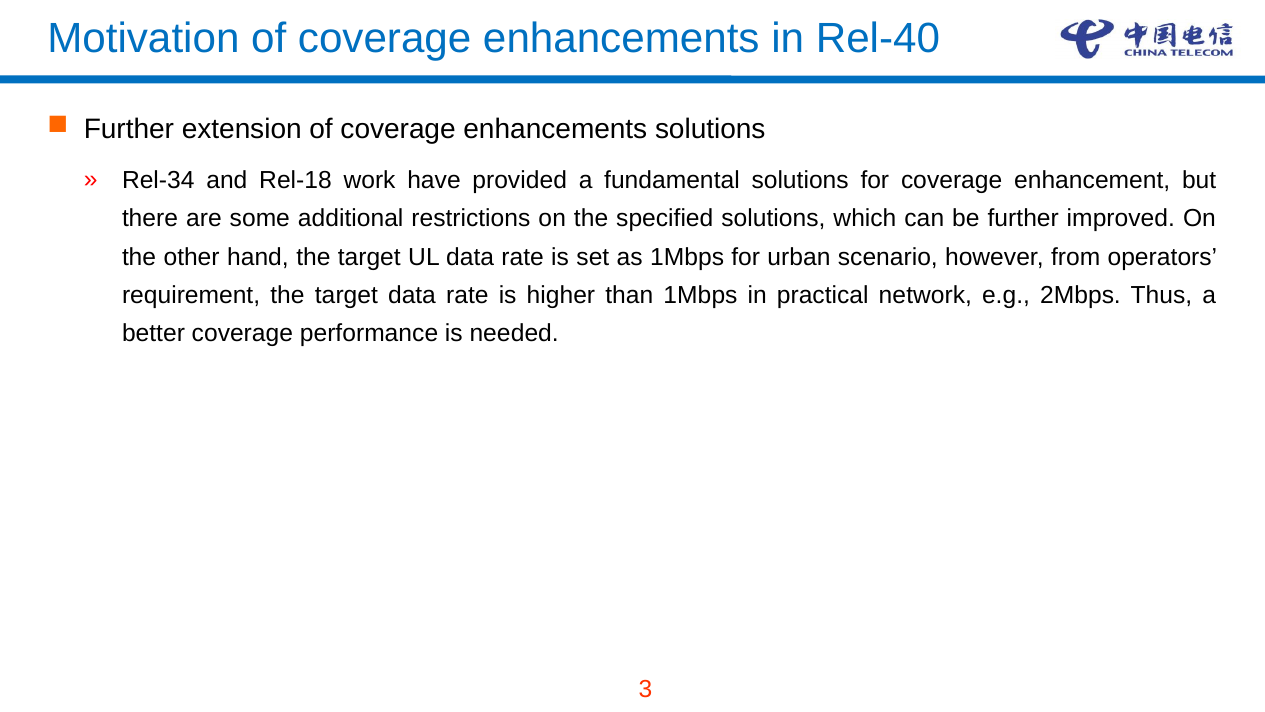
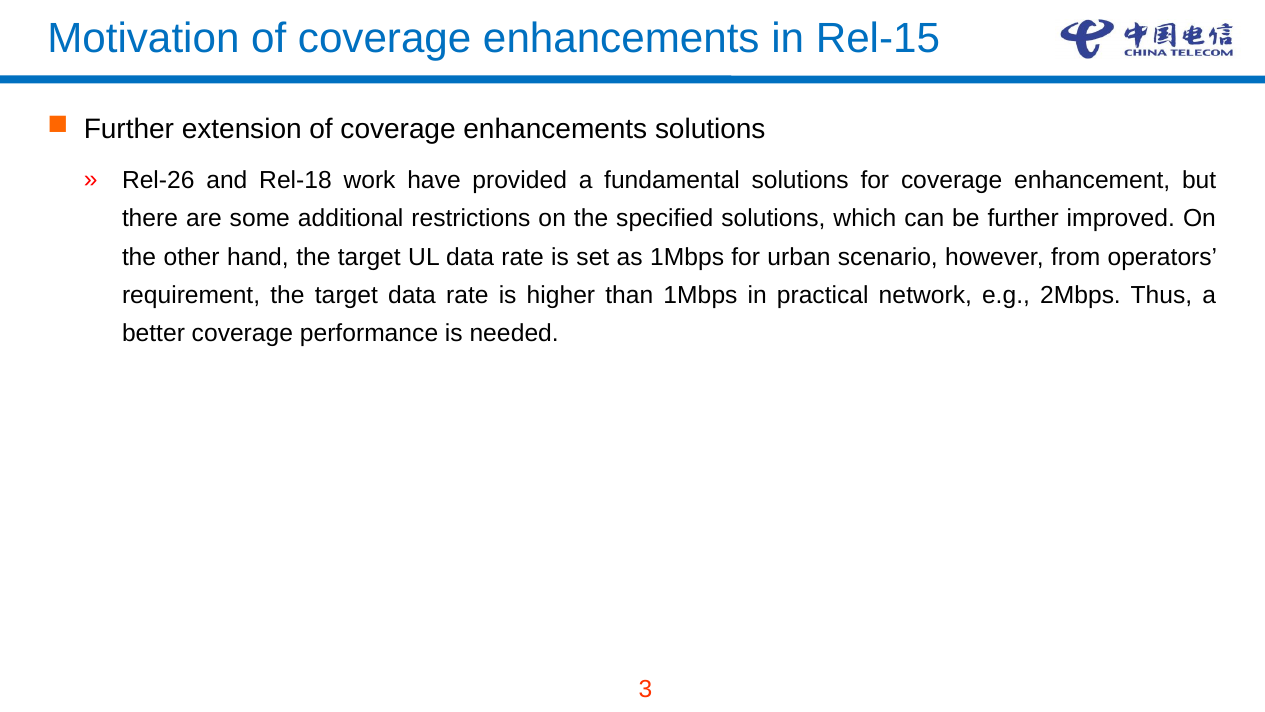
Rel-40: Rel-40 -> Rel-15 (878, 39)
Rel-34: Rel-34 -> Rel-26 (158, 180)
